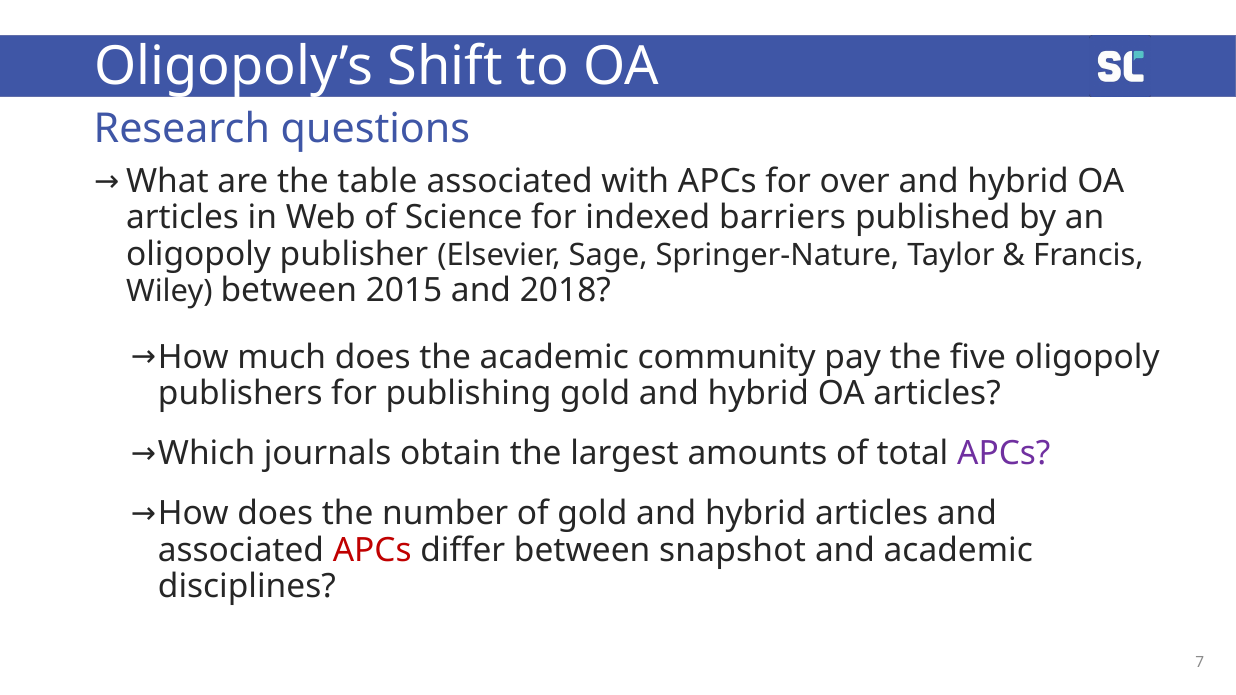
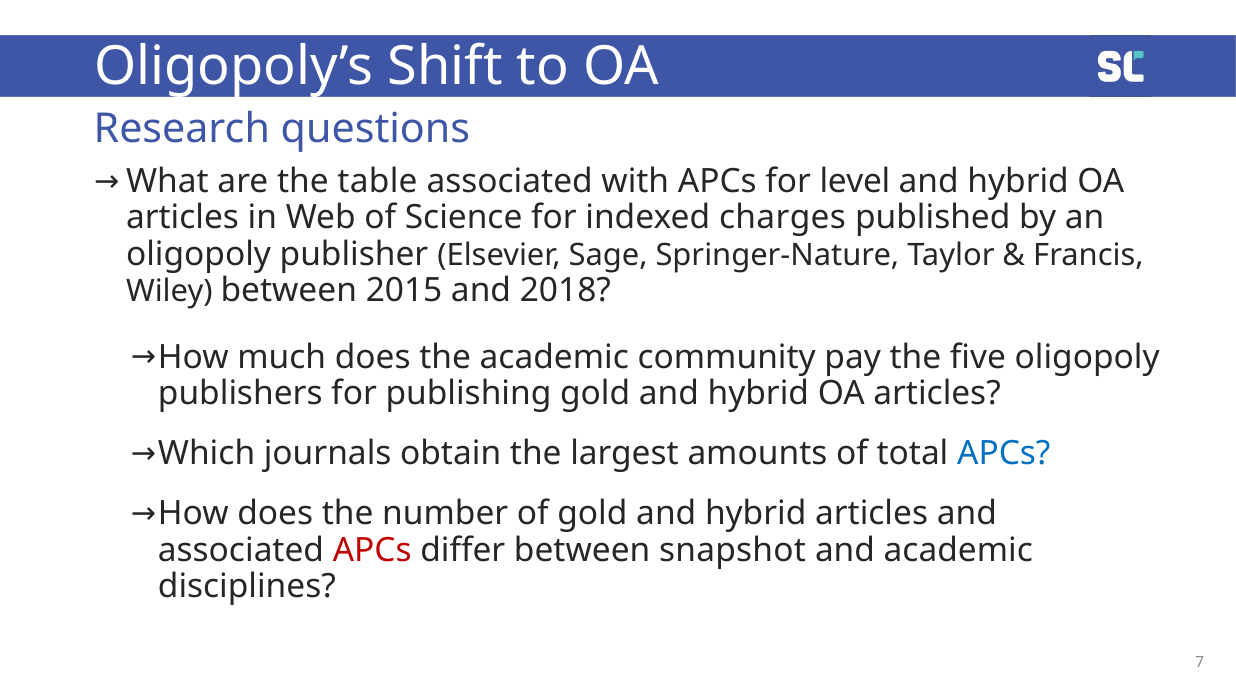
over: over -> level (855, 182)
barriers: barriers -> charges (782, 218)
APCs colour: purple -> blue (1004, 454)
